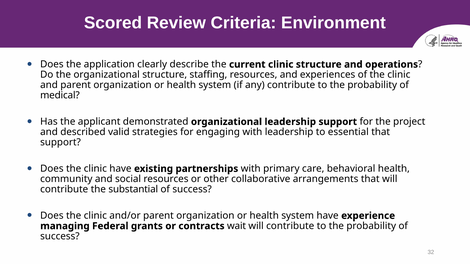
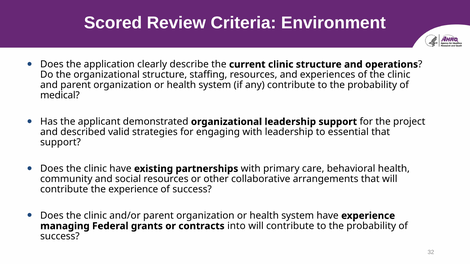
the substantial: substantial -> experience (133, 190)
wait: wait -> into (236, 226)
